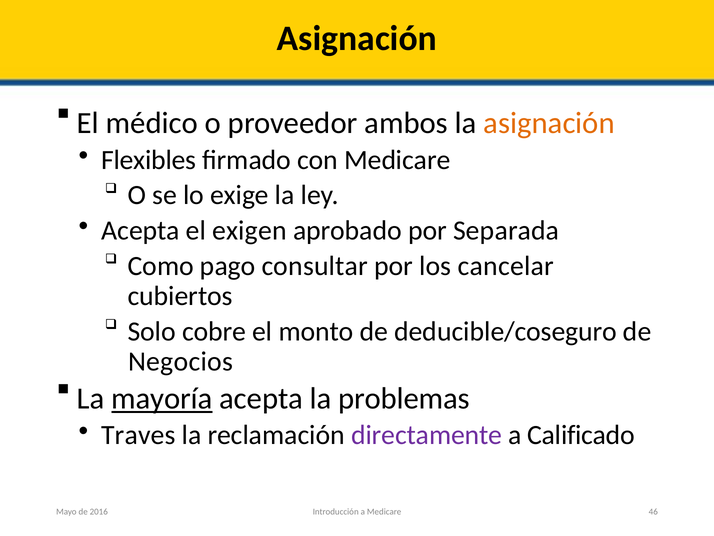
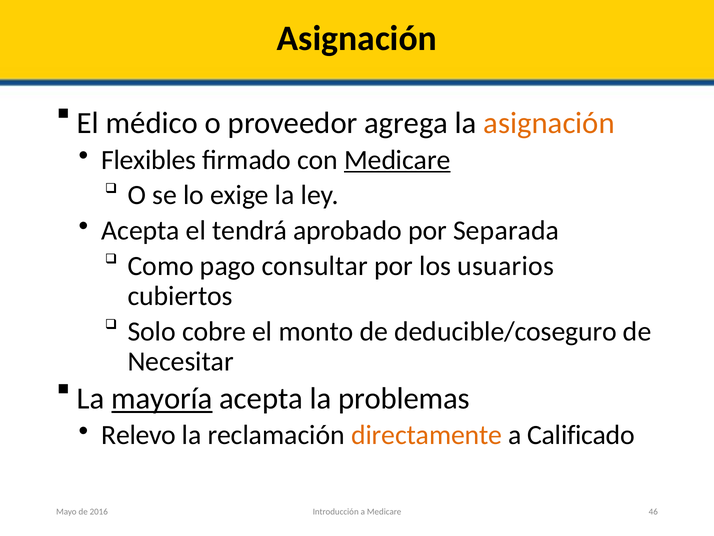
ambos: ambos -> agrega (406, 123)
Medicare underline: none -> present (397, 160)
exigen: exigen -> tendrá (250, 230)
cancelar: cancelar -> usuarios (506, 266)
Negocios: Negocios -> Necesitar (181, 361)
Traves: Traves -> Relevo (139, 435)
directamente colour: purple -> orange (427, 435)
